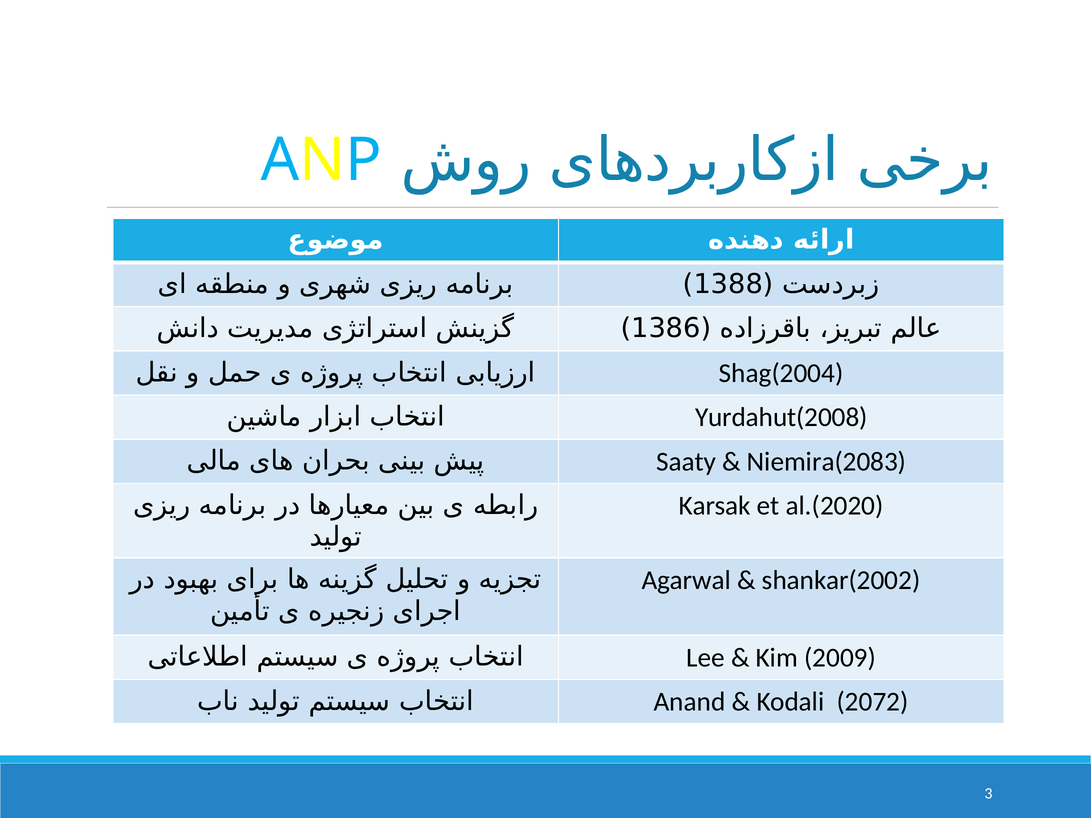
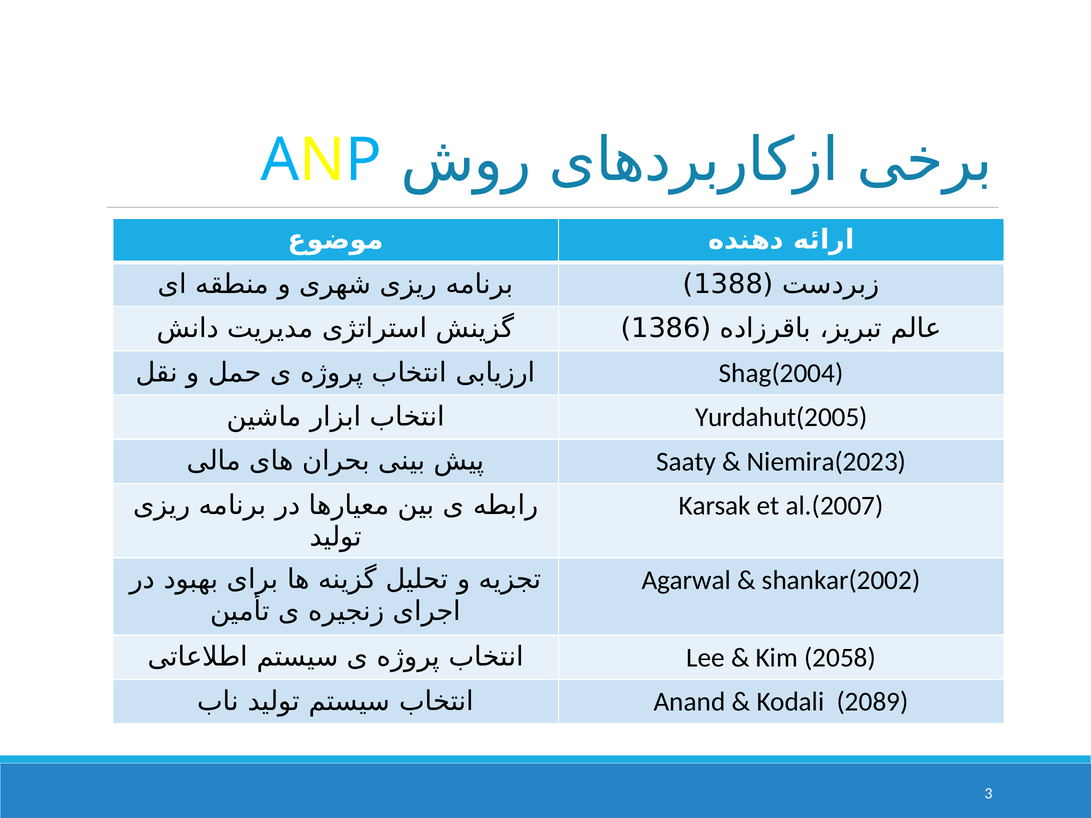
Yurdahut(2008: Yurdahut(2008 -> Yurdahut(2005 (781, 418)
Niemira(2083: Niemira(2083 -> Niemira(2023 (826, 462)
al.(2020: al.(2020 -> al.(2007 (835, 506)
2009: 2009 -> 2058 (840, 658)
2072: 2072 -> 2089 (873, 702)
